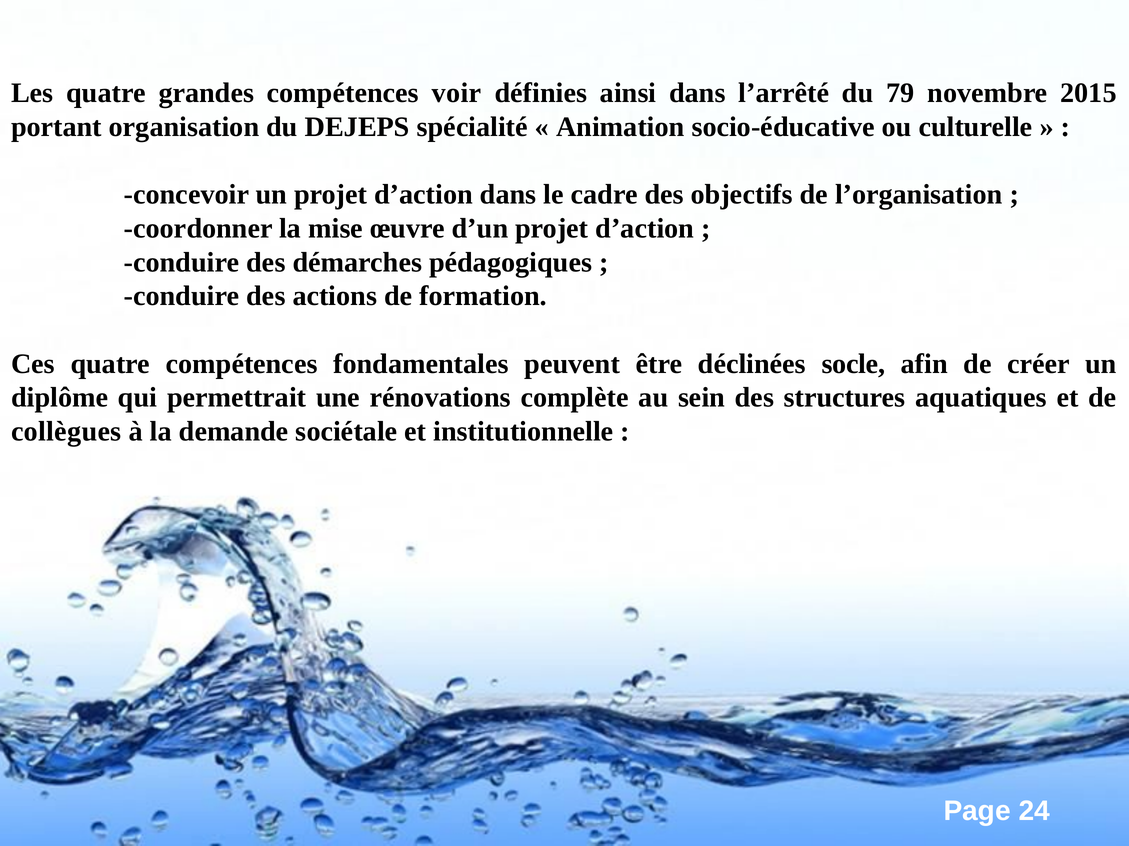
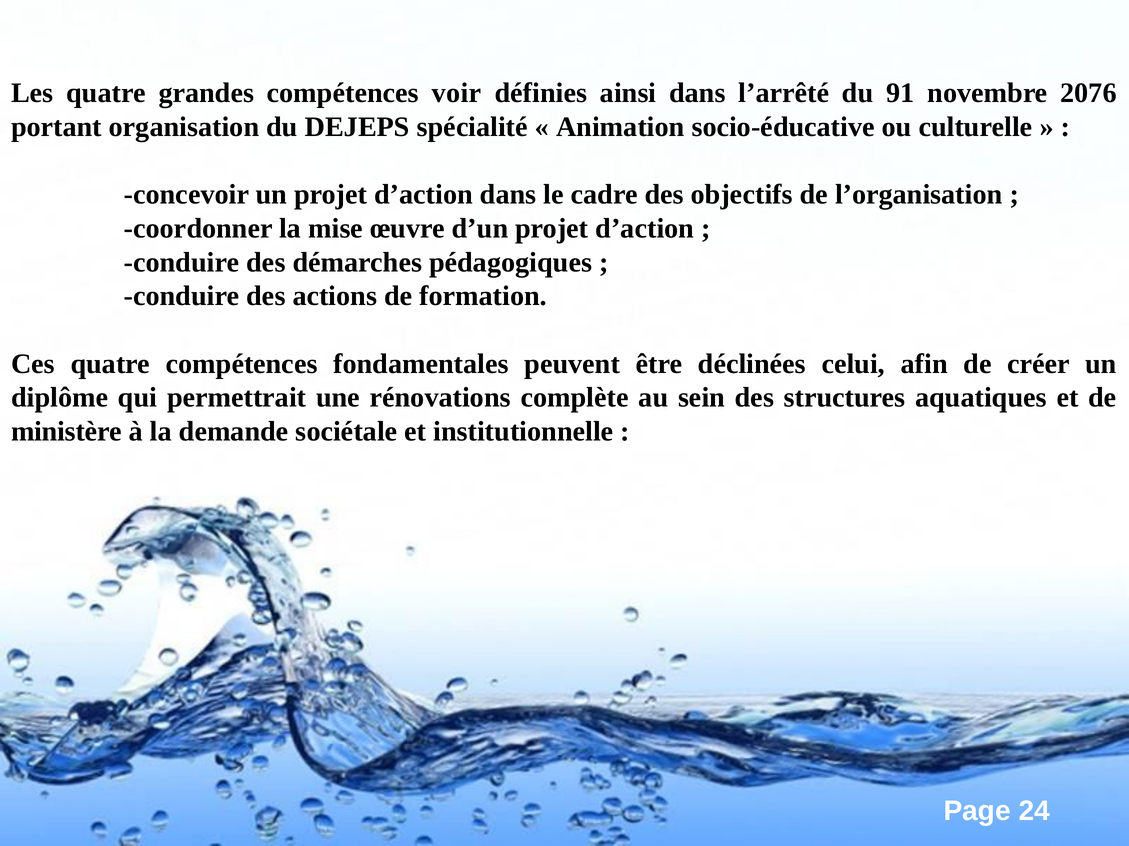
79: 79 -> 91 (900, 93)
2015: 2015 -> 2076 (1088, 93)
socle: socle -> celui (853, 364)
collègues: collègues -> ministère (67, 432)
